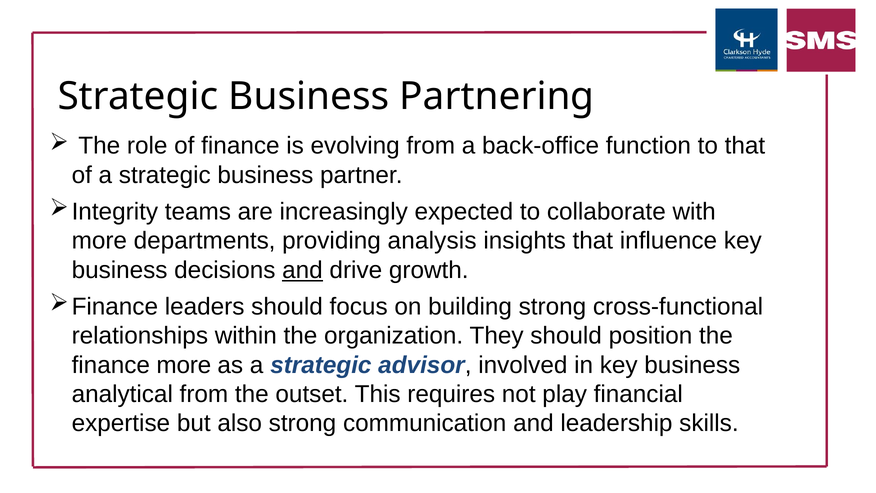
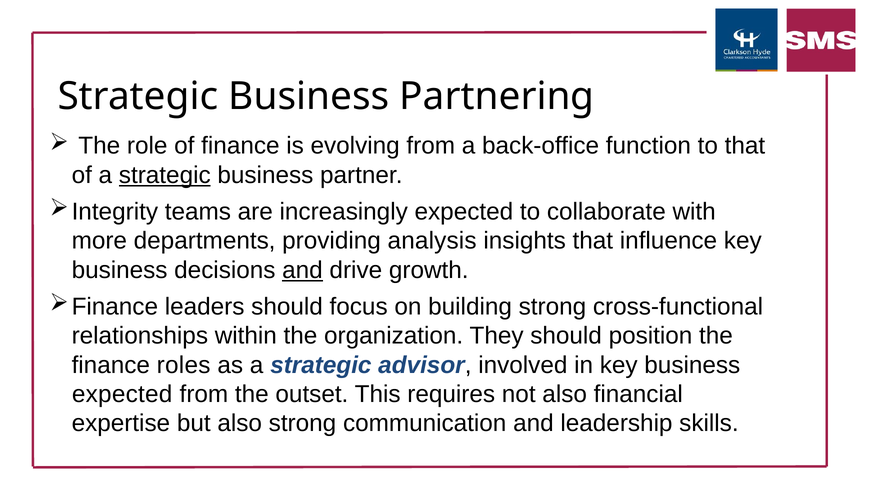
strategic underline: none -> present (165, 175)
finance more: more -> roles (184, 365)
analytical: analytical -> expected (122, 394)
not play: play -> also (565, 394)
